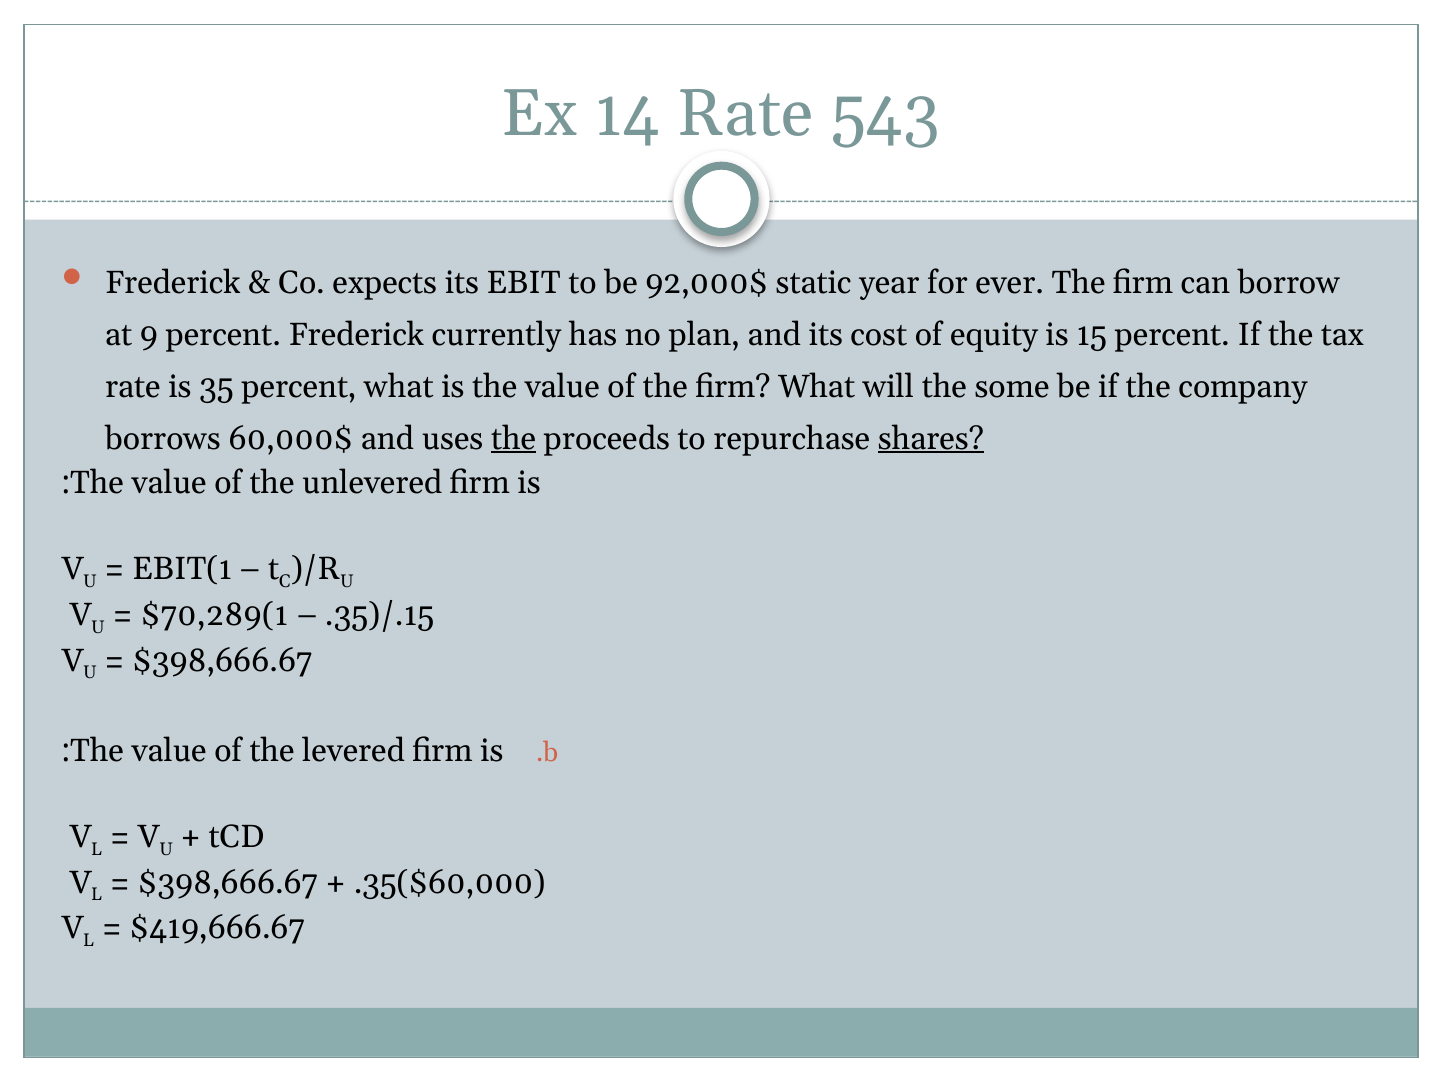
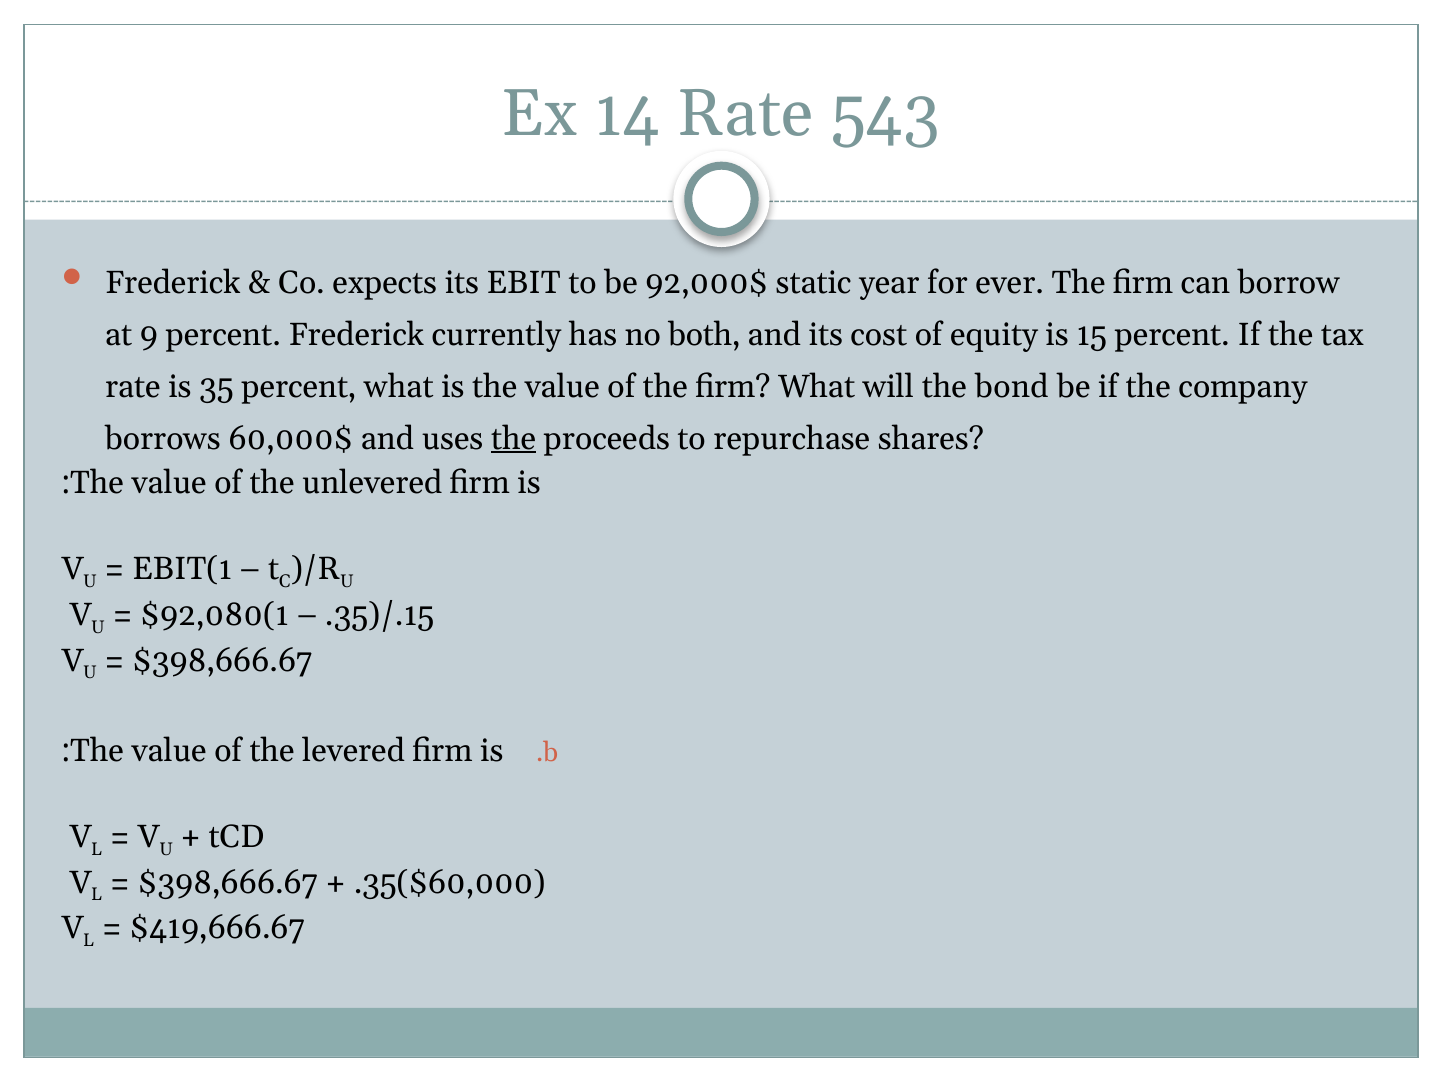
plan: plan -> both (705, 335)
some: some -> bond (1012, 387)
shares underline: present -> none (931, 439)
$70,289(1: $70,289(1 -> $92,080(1 (215, 615)
